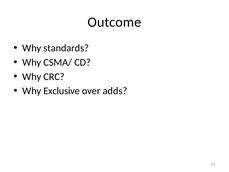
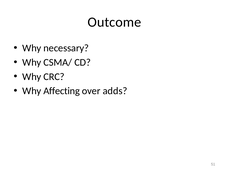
standards: standards -> necessary (66, 48)
Exclusive: Exclusive -> Affecting (62, 91)
